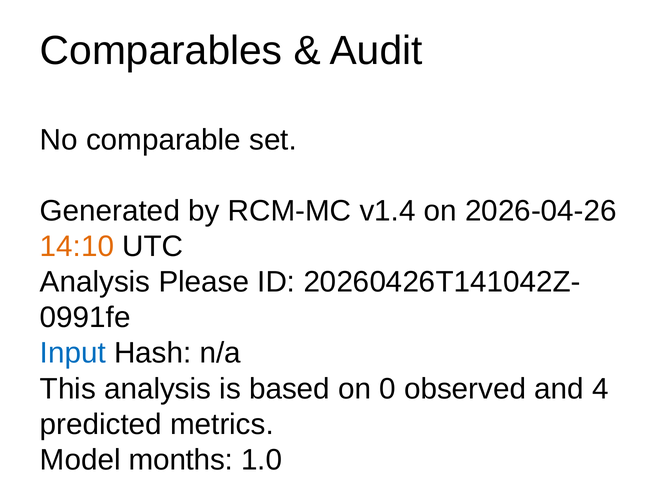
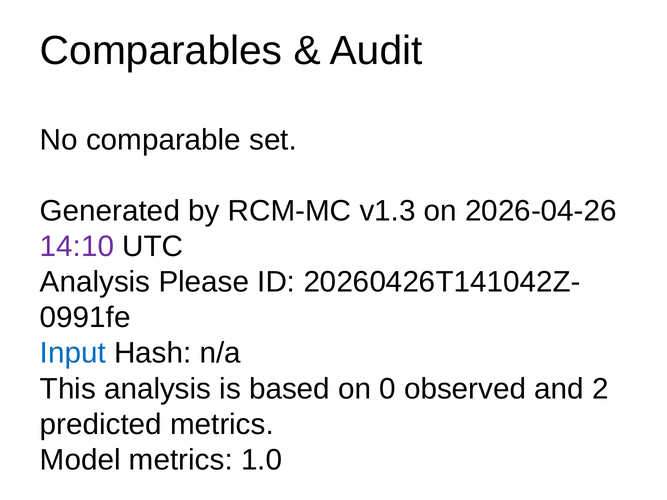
v1.4: v1.4 -> v1.3 (388, 211)
14:10 colour: orange -> purple (77, 247)
4: 4 -> 2 (600, 389)
Model months: months -> metrics (181, 460)
